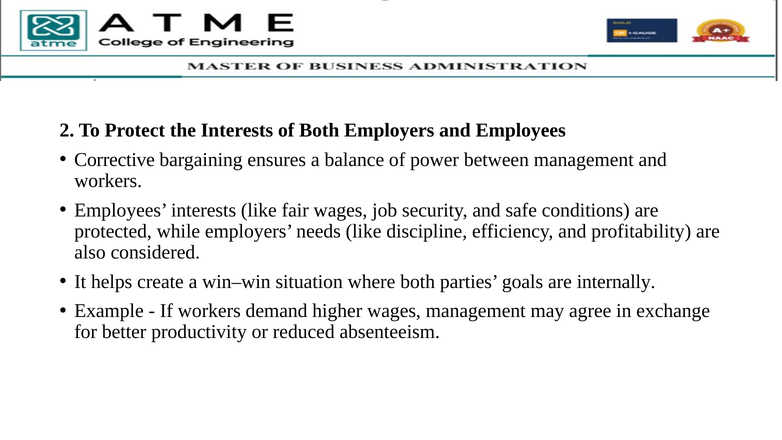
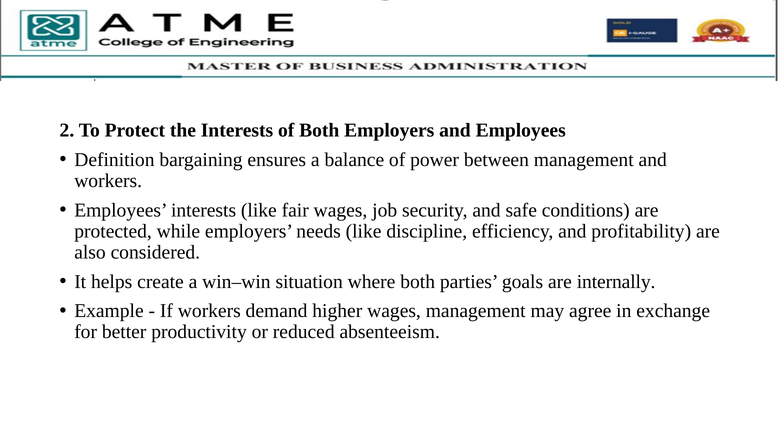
Corrective: Corrective -> Definition (114, 160)
